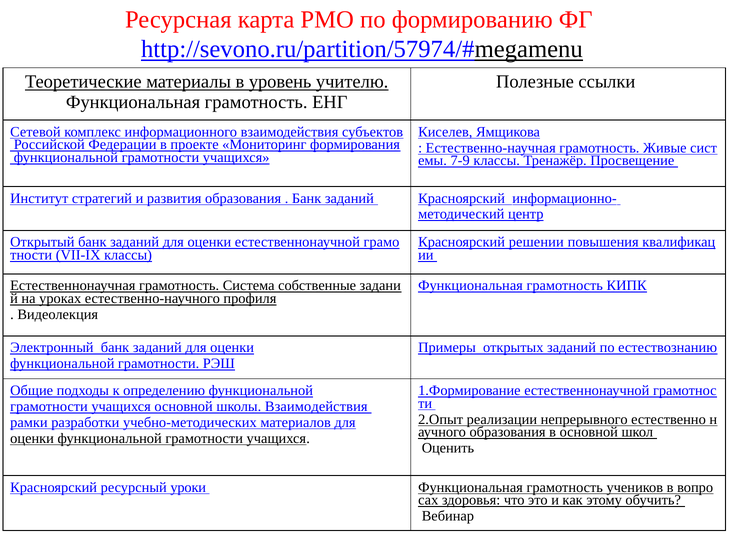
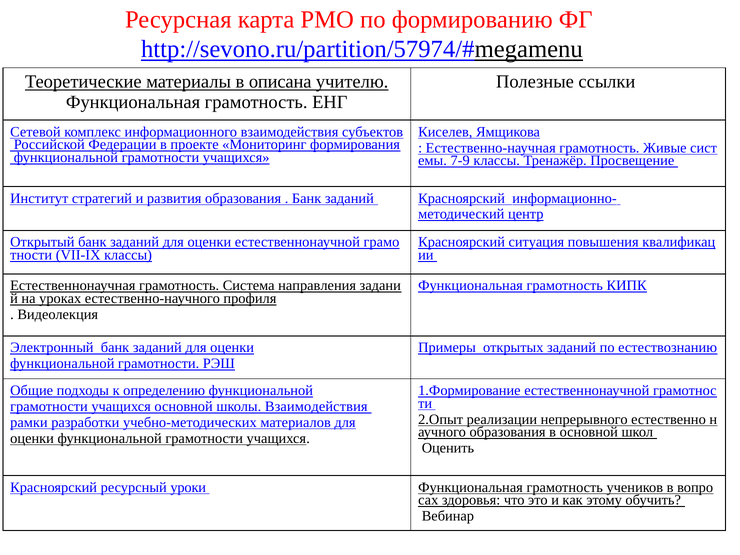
уровень: уровень -> описана (280, 82)
решении: решении -> ситуация (536, 242)
собственные: собственные -> направления (317, 286)
